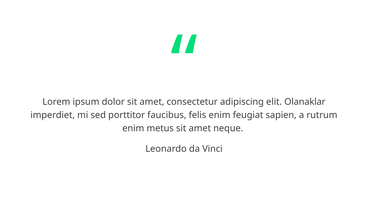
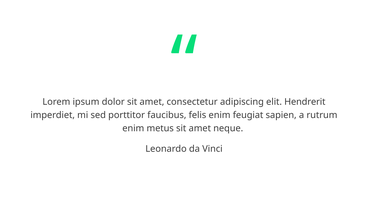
Olanaklar: Olanaklar -> Hendrerit (305, 102)
